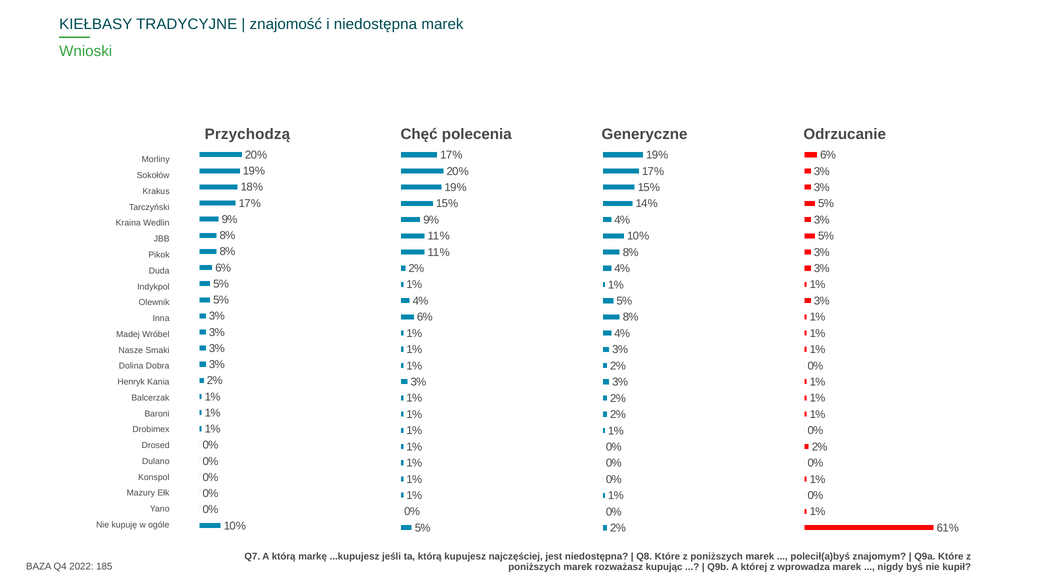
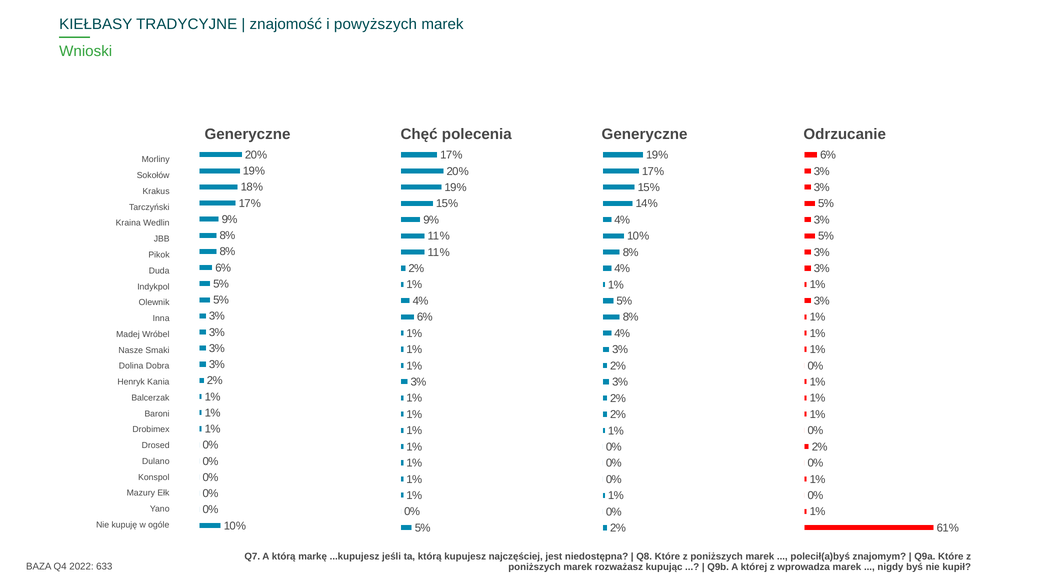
i niedostępna: niedostępna -> powyższych (375, 24)
Przychodzą: Przychodzą -> Generyczne (247, 134)
185: 185 -> 633 (104, 566)
